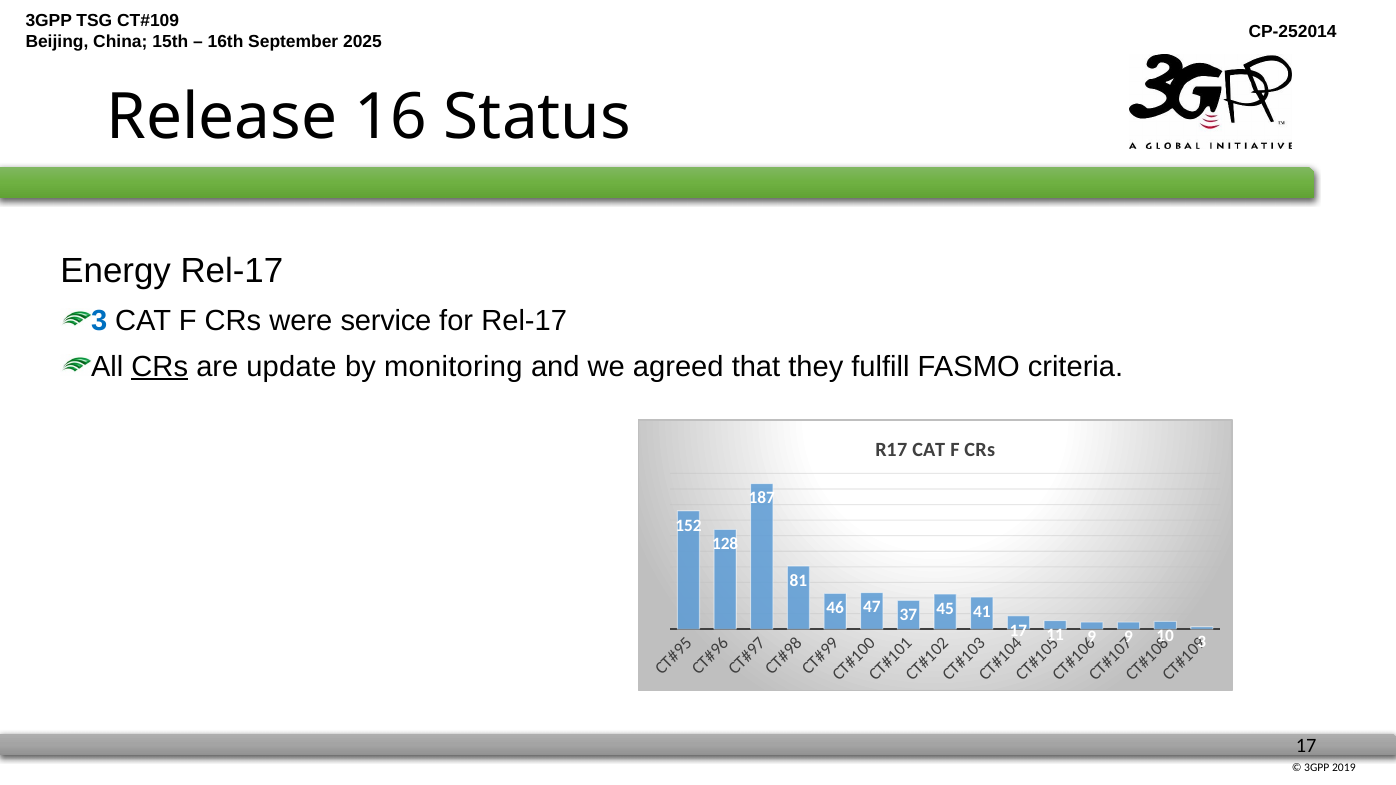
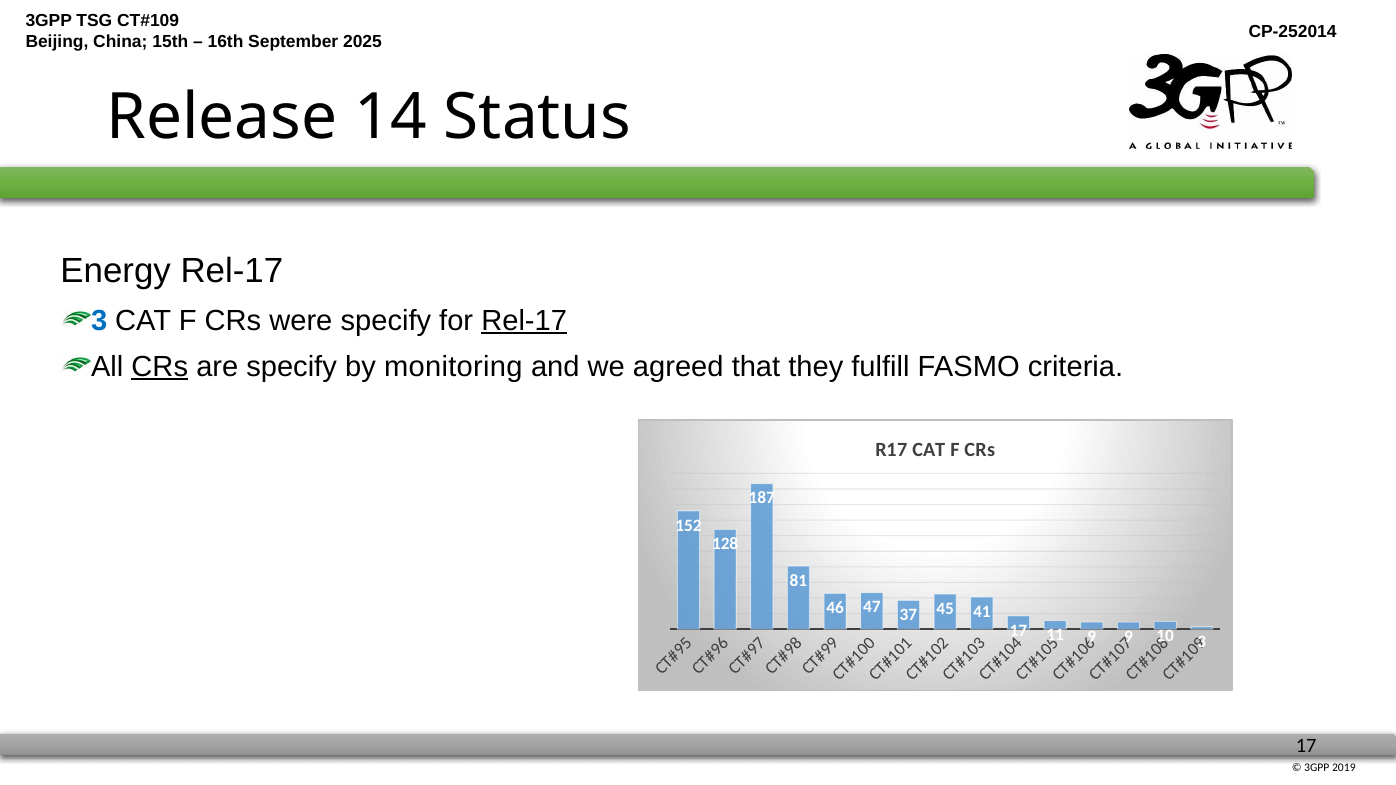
16: 16 -> 14 (391, 117)
were service: service -> specify (386, 321)
Rel-17 underline: none -> present (524, 321)
are update: update -> specify (292, 367)
